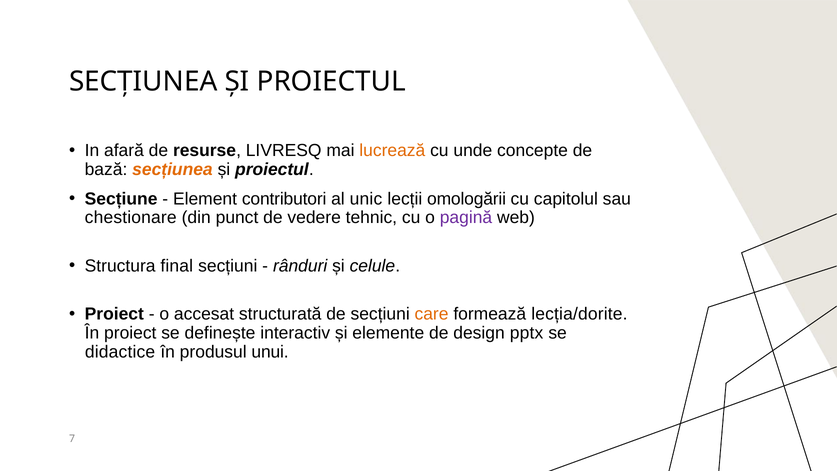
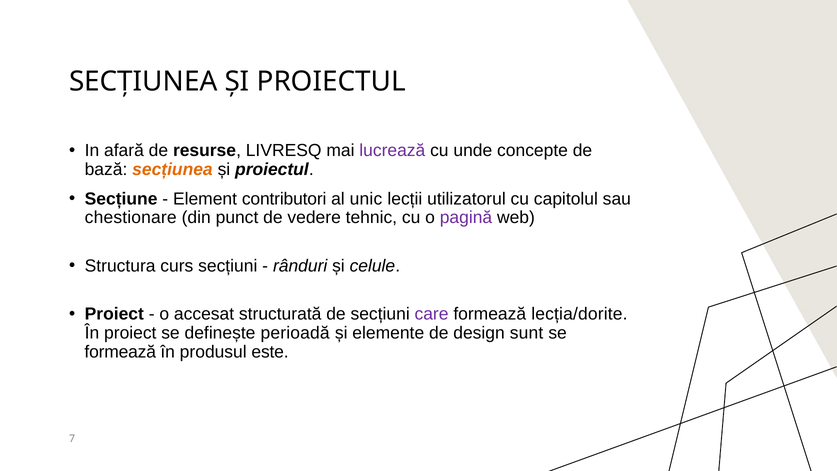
lucrează colour: orange -> purple (392, 151)
omologării: omologării -> utilizatorul (466, 199)
final: final -> curs (177, 266)
care colour: orange -> purple (432, 314)
interactiv: interactiv -> perioadă (295, 333)
pptx: pptx -> sunt (527, 333)
didactice: didactice -> formează (120, 352)
unui: unui -> este (270, 352)
